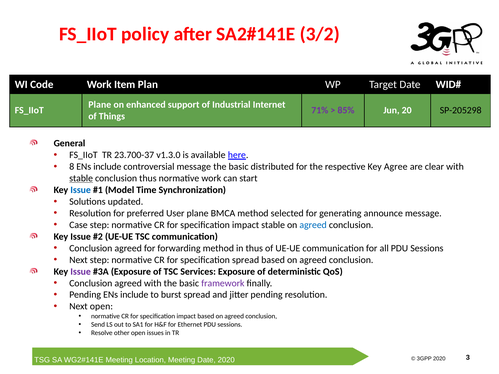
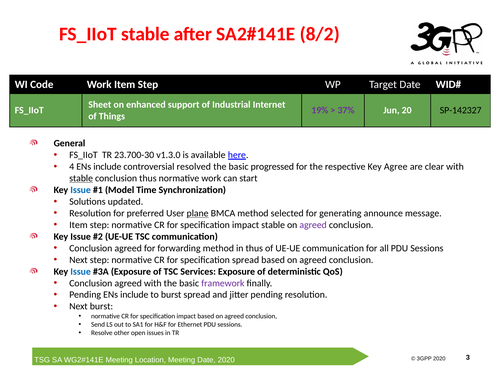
FS_IIoT policy: policy -> stable (145, 34)
3/2: 3/2 -> 8/2 (320, 34)
Work Item Plan: Plan -> Step (148, 85)
Plane: Plane -> Sheet (100, 105)
71%: 71% -> 19% (320, 111)
85%: 85% -> 37% (346, 111)
SP-205298: SP-205298 -> SP-142327 (461, 111)
23.700-37: 23.700-37 -> 23.700-30 (134, 155)
8: 8 -> 4 (72, 167)
controversial message: message -> resolved (194, 167)
distributed: distributed -> progressed (272, 167)
plane underline: none -> present (198, 213)
Case: Case -> Item (78, 225)
agreed colour: blue -> purple (313, 225)
Issue colour: purple -> blue (81, 272)
Next open: open -> burst (101, 307)
